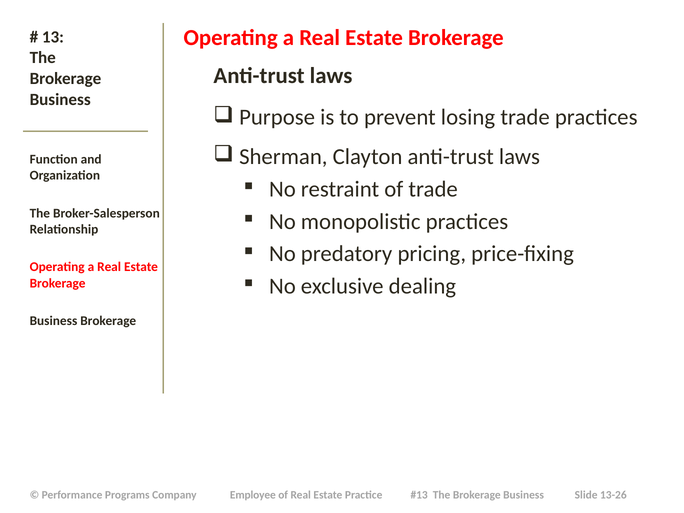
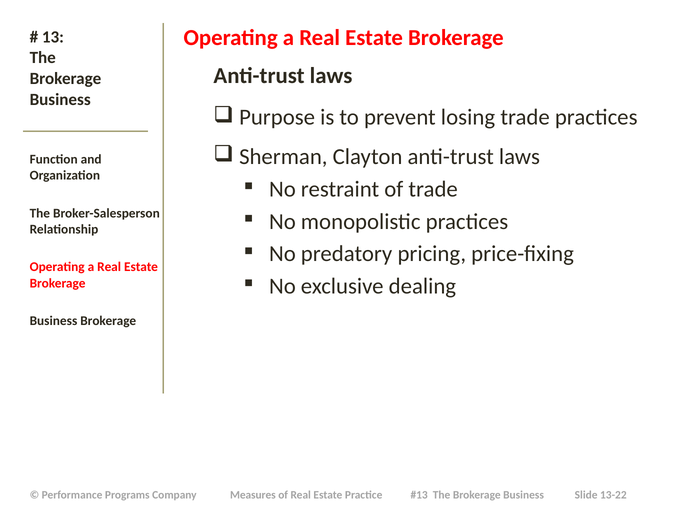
Employee: Employee -> Measures (253, 495)
13-26: 13-26 -> 13-22 (613, 495)
